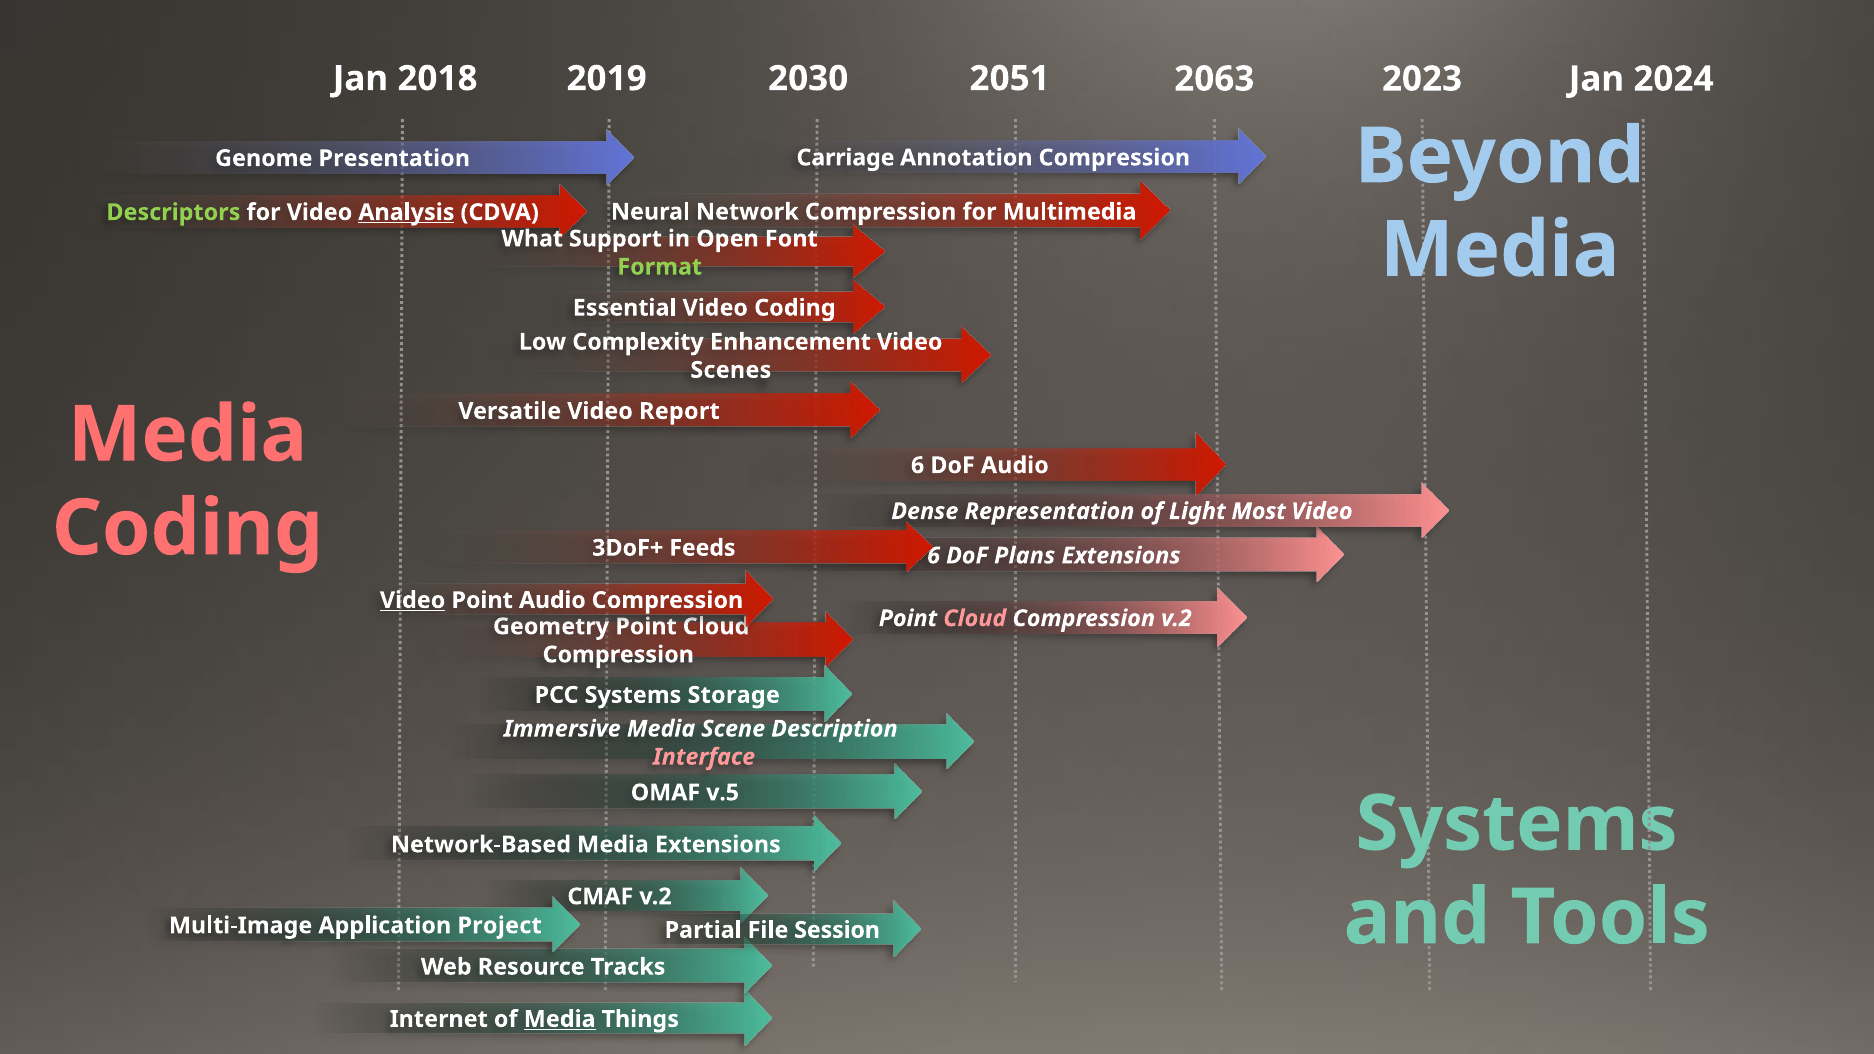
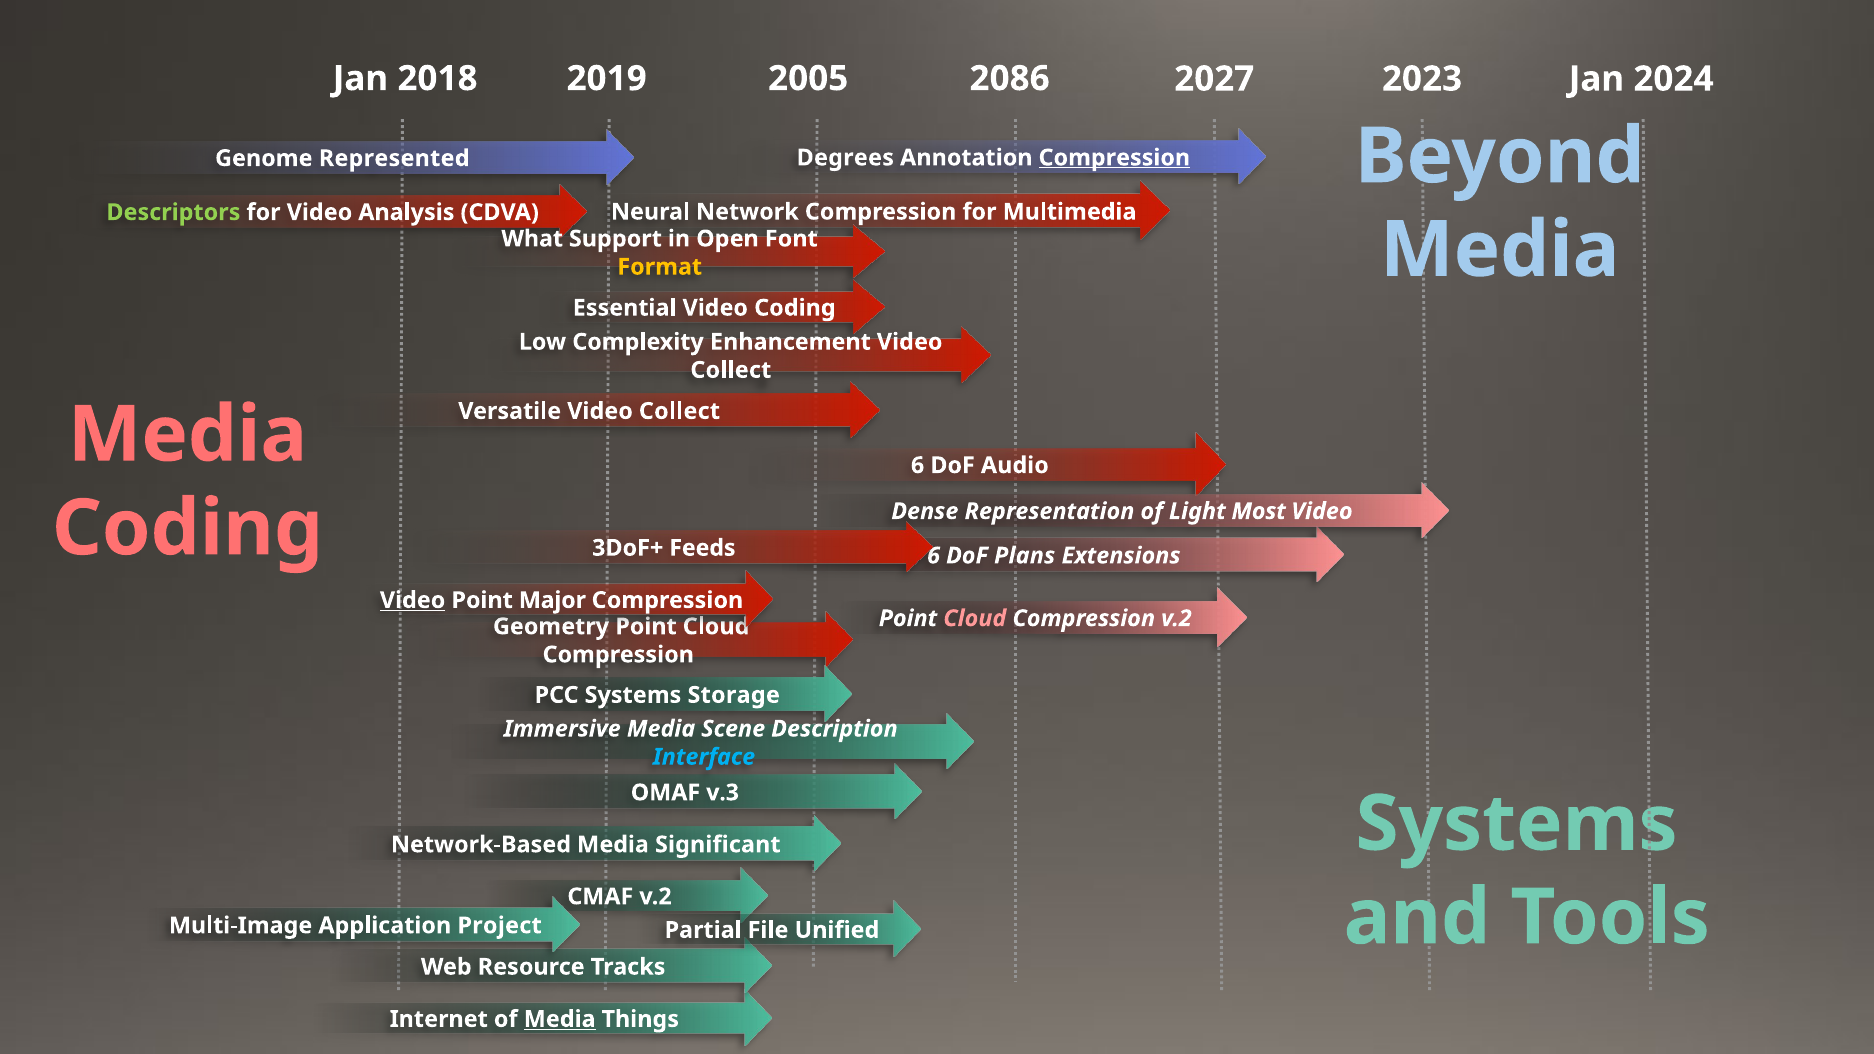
2030: 2030 -> 2005 (808, 79)
2051: 2051 -> 2086 (1010, 79)
2063: 2063 -> 2027 (1214, 79)
Carriage: Carriage -> Degrees (845, 158)
Compression underline: none -> present (1114, 158)
Presentation: Presentation -> Represented (394, 158)
Analysis underline: present -> none (406, 212)
Format colour: light green -> yellow (660, 267)
Scenes: Scenes -> Collect (731, 370)
Versatile Video Report: Report -> Collect (679, 411)
Point Audio: Audio -> Major (552, 600)
Interface colour: pink -> light blue (704, 757)
v.5: v.5 -> v.3 (723, 793)
Media Extensions: Extensions -> Significant (718, 845)
Session: Session -> Unified (837, 930)
